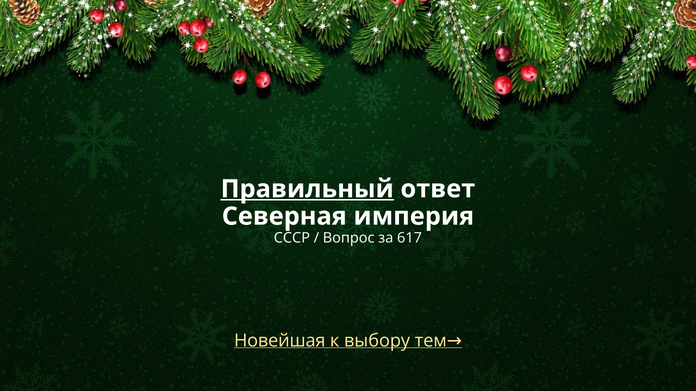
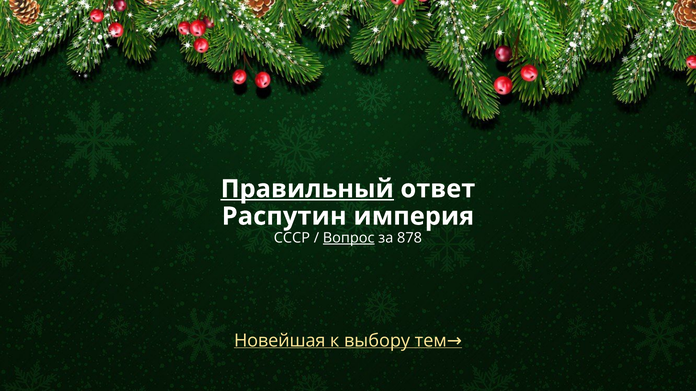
Северная: Северная -> Распутин (284, 217)
Вопрос underline: none -> present (349, 238)
617: 617 -> 878 (410, 238)
